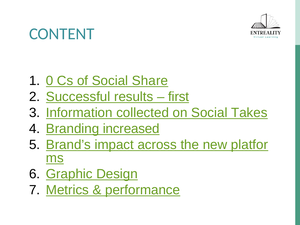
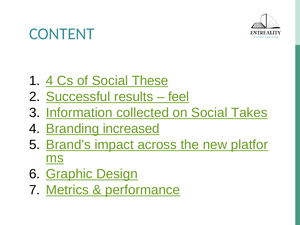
0: 0 -> 4 (50, 81)
Share: Share -> These (150, 81)
first: first -> feel (179, 97)
